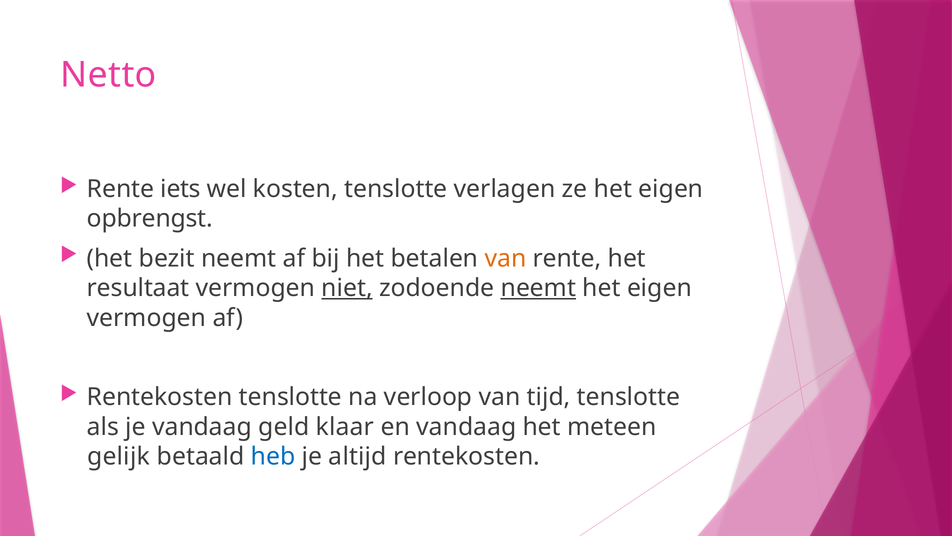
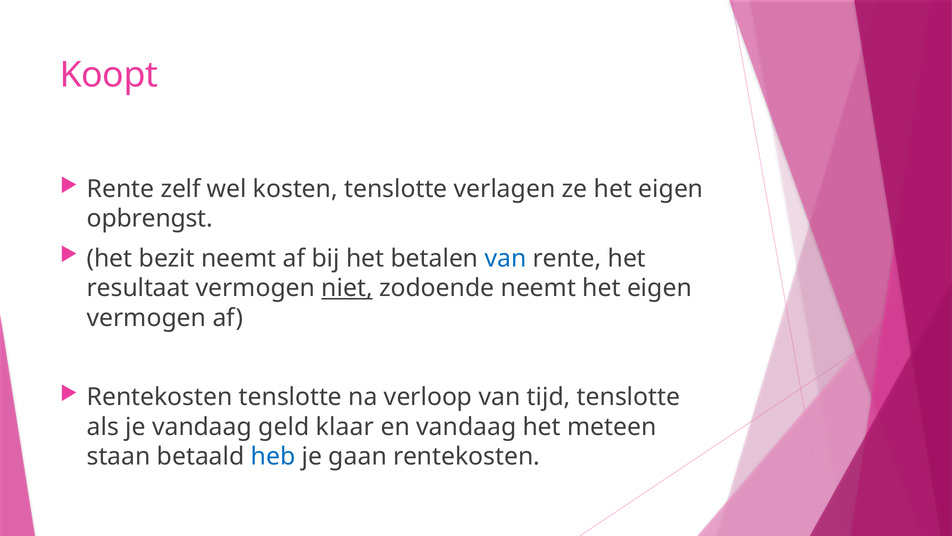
Netto: Netto -> Koopt (109, 75)
iets: iets -> zelf (181, 189)
van colour: orange -> blue (506, 258)
neemt underline: present -> none (538, 288)
gelijk: gelijk -> staan (119, 456)
altijd: altijd -> gaan (358, 456)
